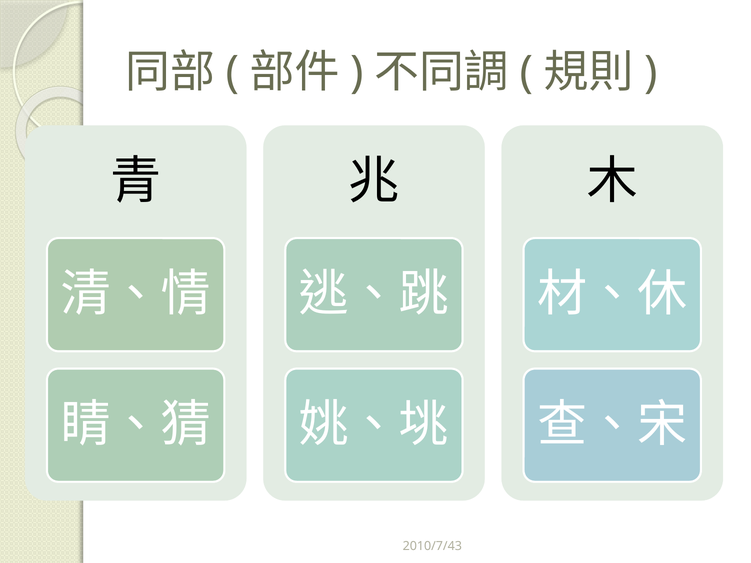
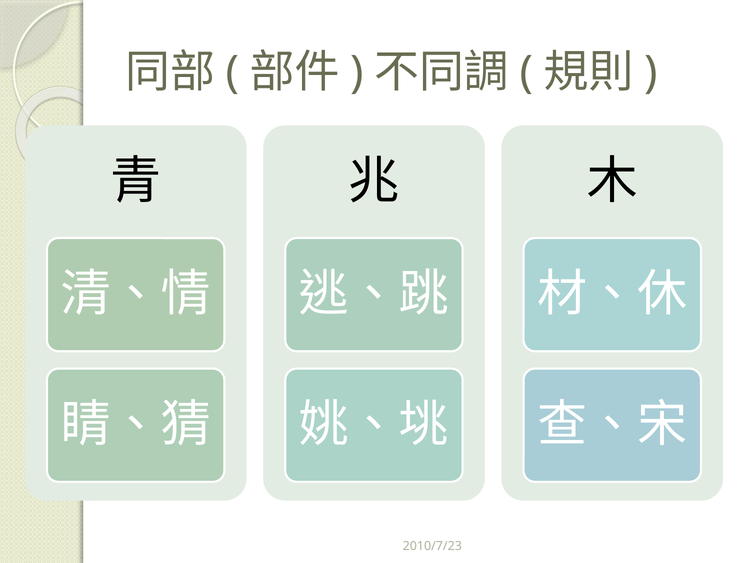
2010/7/43: 2010/7/43 -> 2010/7/23 (432, 547)
